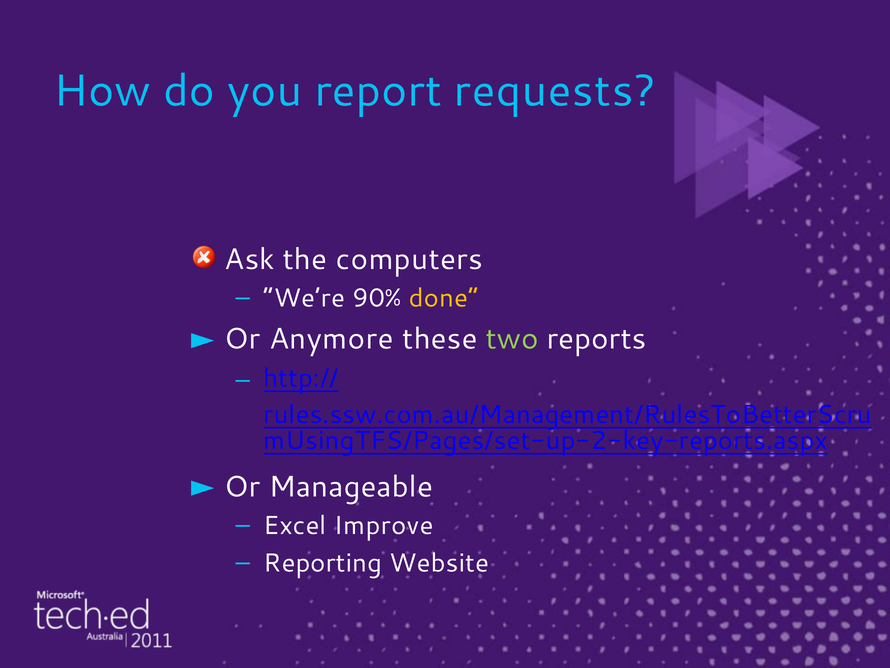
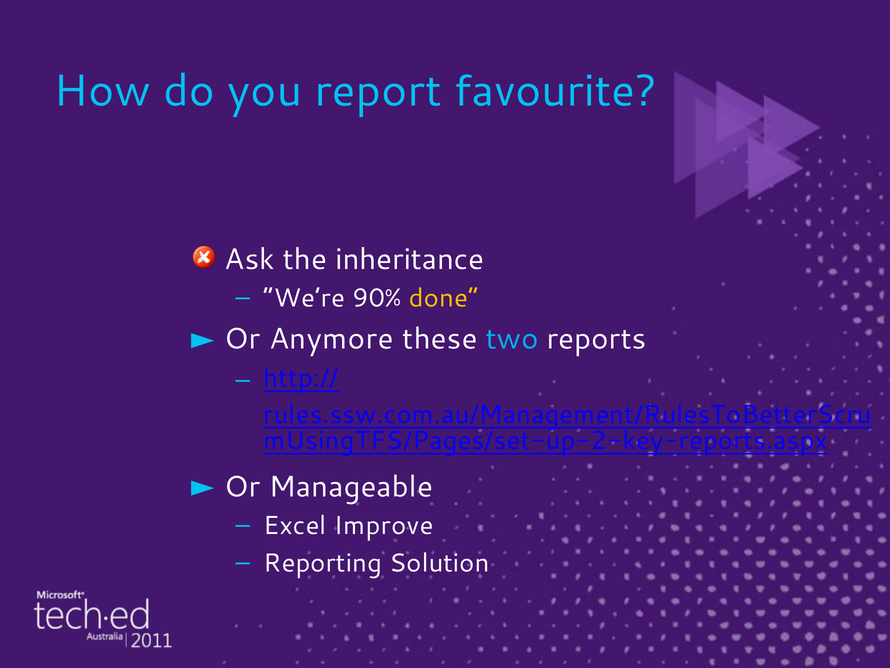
requests: requests -> favourite (556, 91)
computers: computers -> inheritance (410, 259)
two colour: light green -> light blue (512, 339)
Website: Website -> Solution (439, 563)
